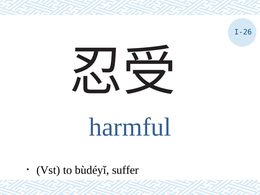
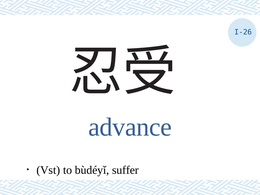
harmful: harmful -> advance (130, 127)
